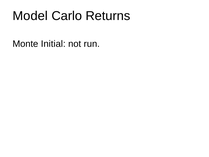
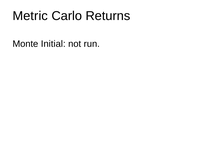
Model: Model -> Metric (30, 16)
